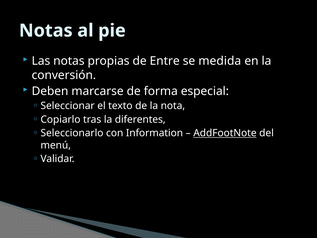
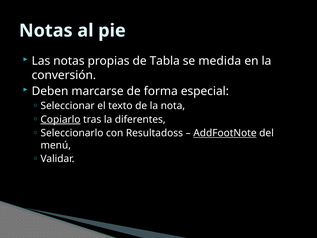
Entre: Entre -> Tabla (165, 61)
Copiarlo underline: none -> present (60, 119)
Information: Information -> Resultadoss (154, 133)
